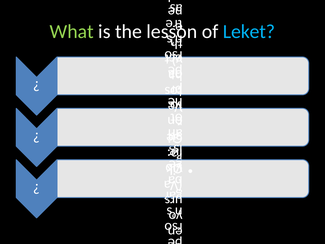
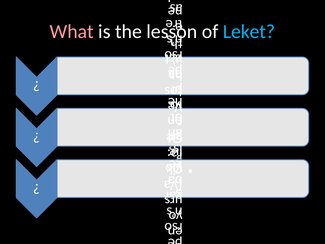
What colour: light green -> pink (72, 31)
